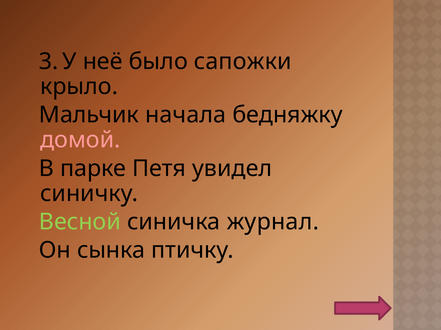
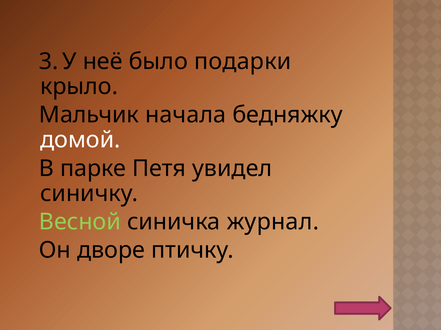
сапожки: сапожки -> подарки (243, 62)
домой colour: pink -> white (80, 140)
сынка: сынка -> дворе (111, 251)
